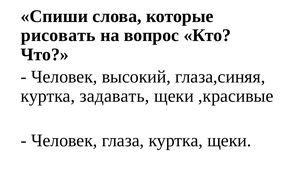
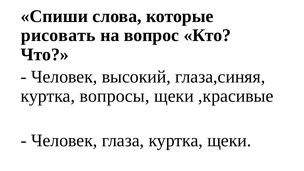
задавать: задавать -> вопросы (115, 96)
